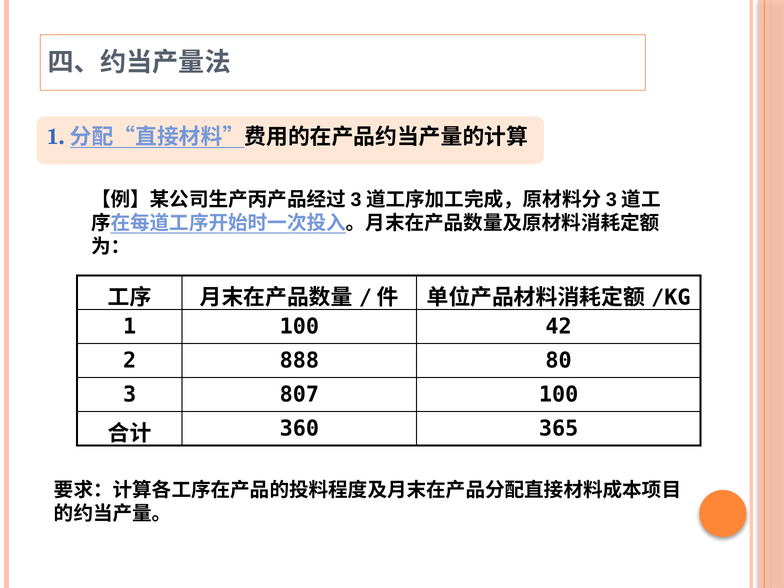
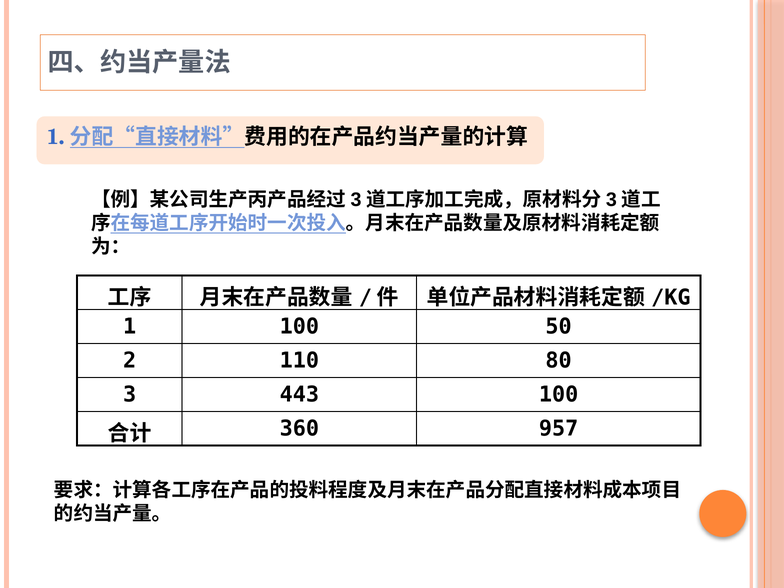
42: 42 -> 50 (559, 326)
888: 888 -> 110 (299, 360)
807: 807 -> 443 (299, 394)
365: 365 -> 957 (559, 428)
